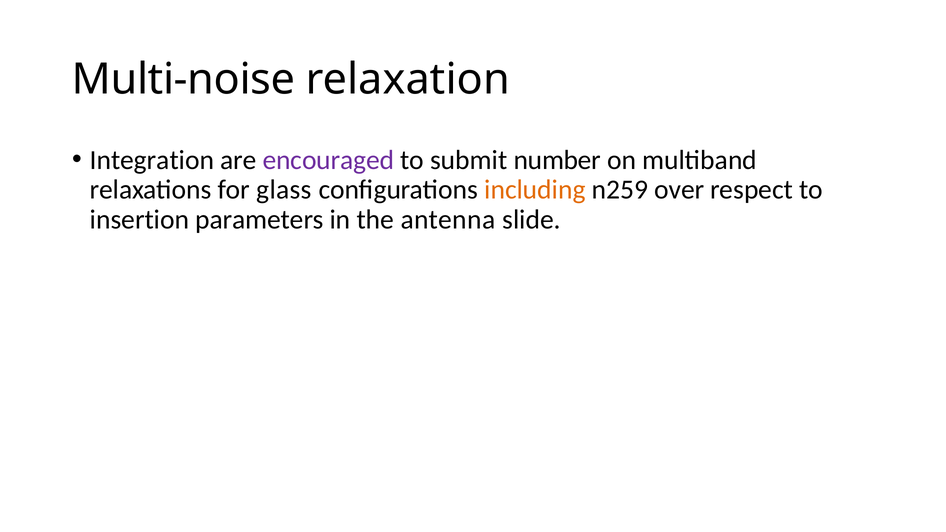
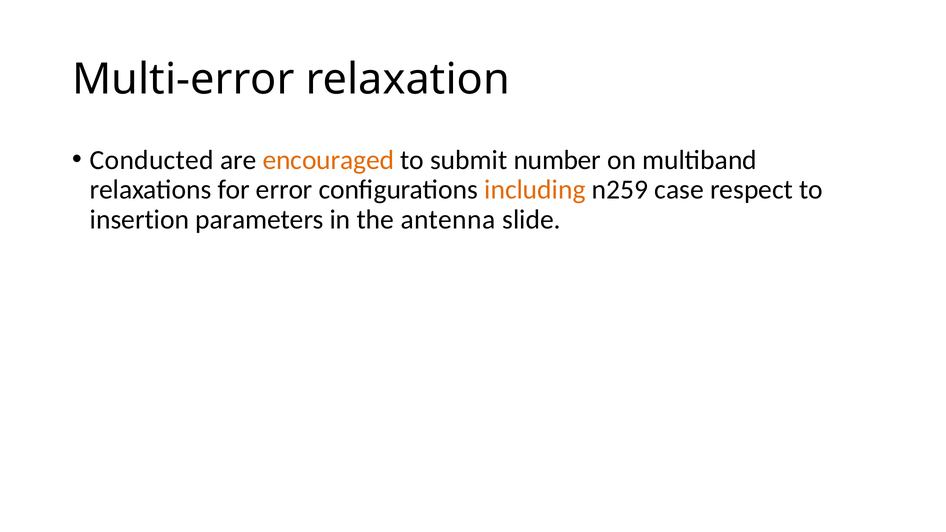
Multi-noise: Multi-noise -> Multi-error (183, 79)
Integration: Integration -> Conducted (152, 160)
encouraged colour: purple -> orange (328, 160)
glass: glass -> error (284, 190)
over: over -> case (679, 190)
